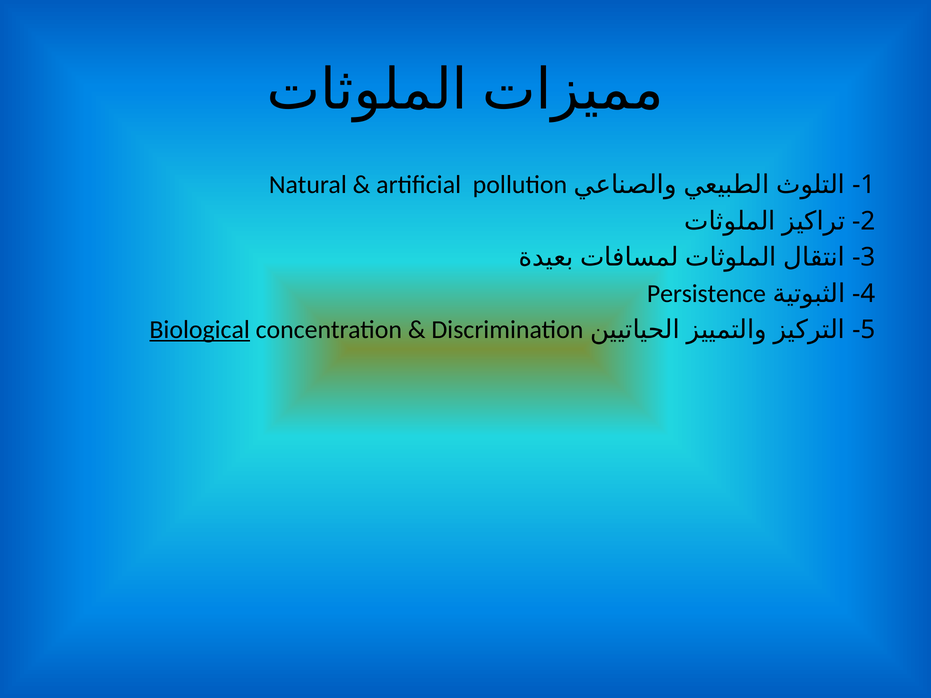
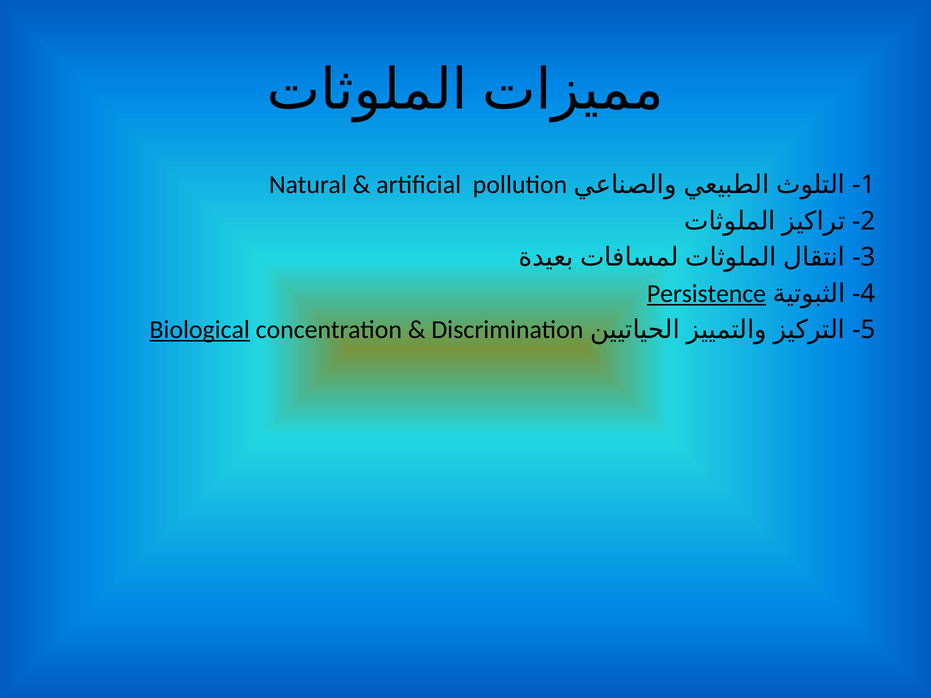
Persistence underline: none -> present (706, 294)
